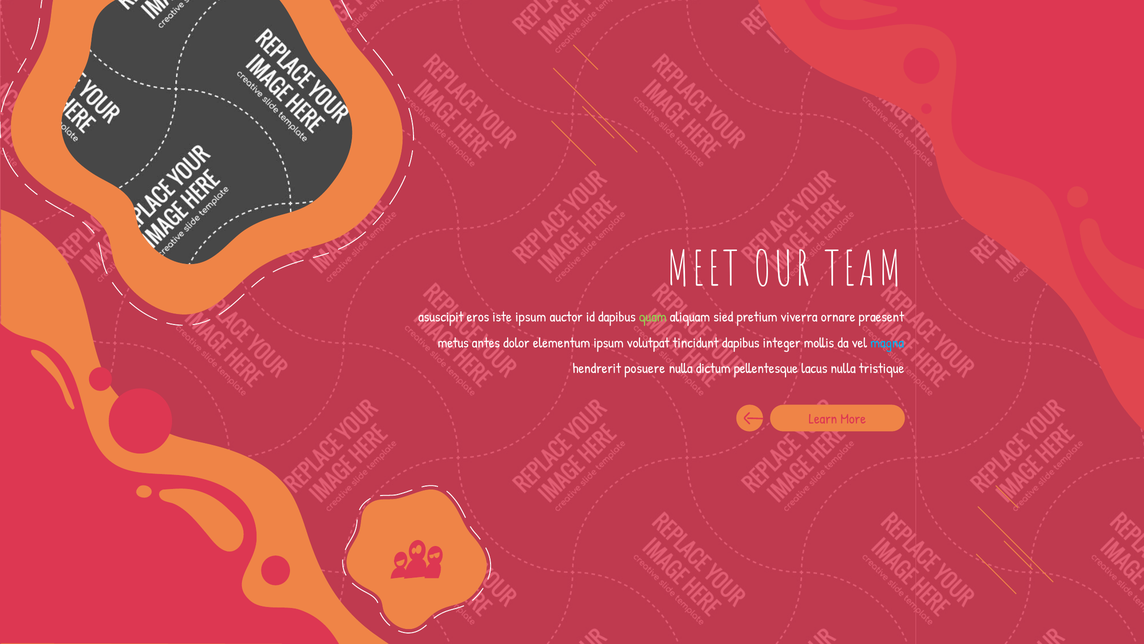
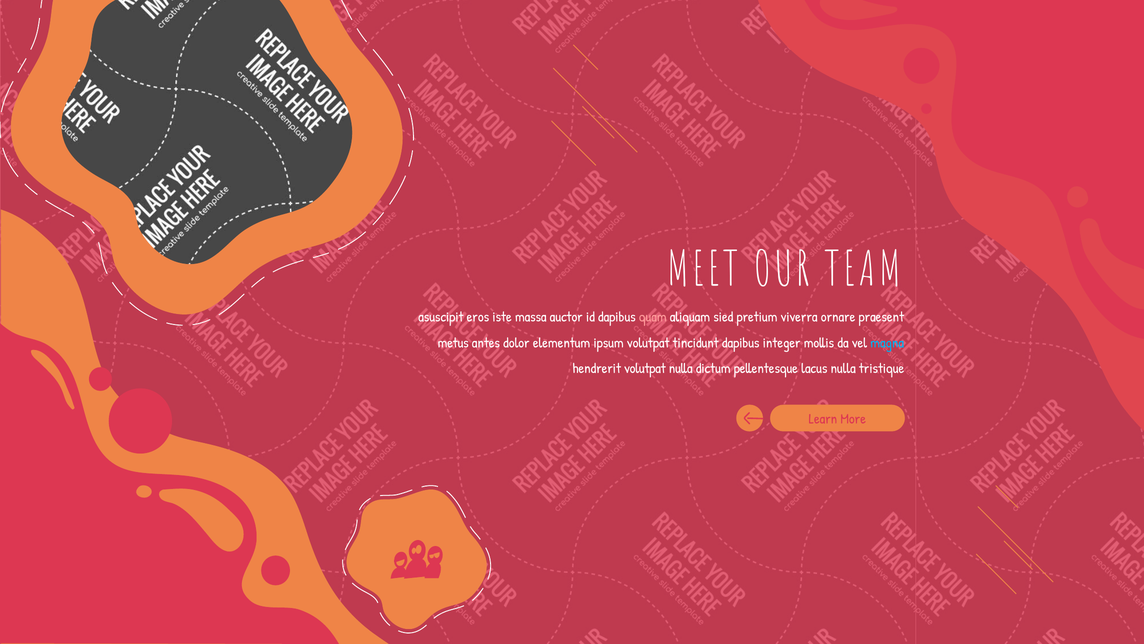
iste ipsum: ipsum -> massa (531, 317)
quam colour: light green -> pink (653, 317)
hendrerit posuere: posuere -> volutpat (645, 368)
